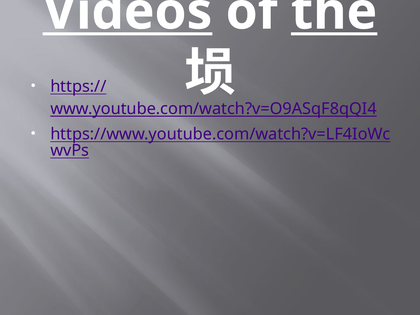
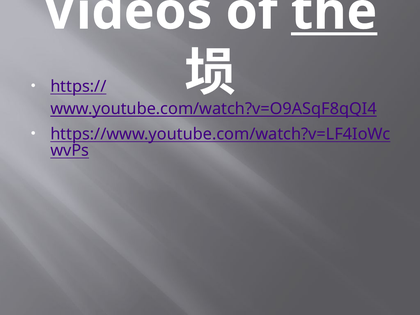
Videos underline: present -> none (128, 12)
